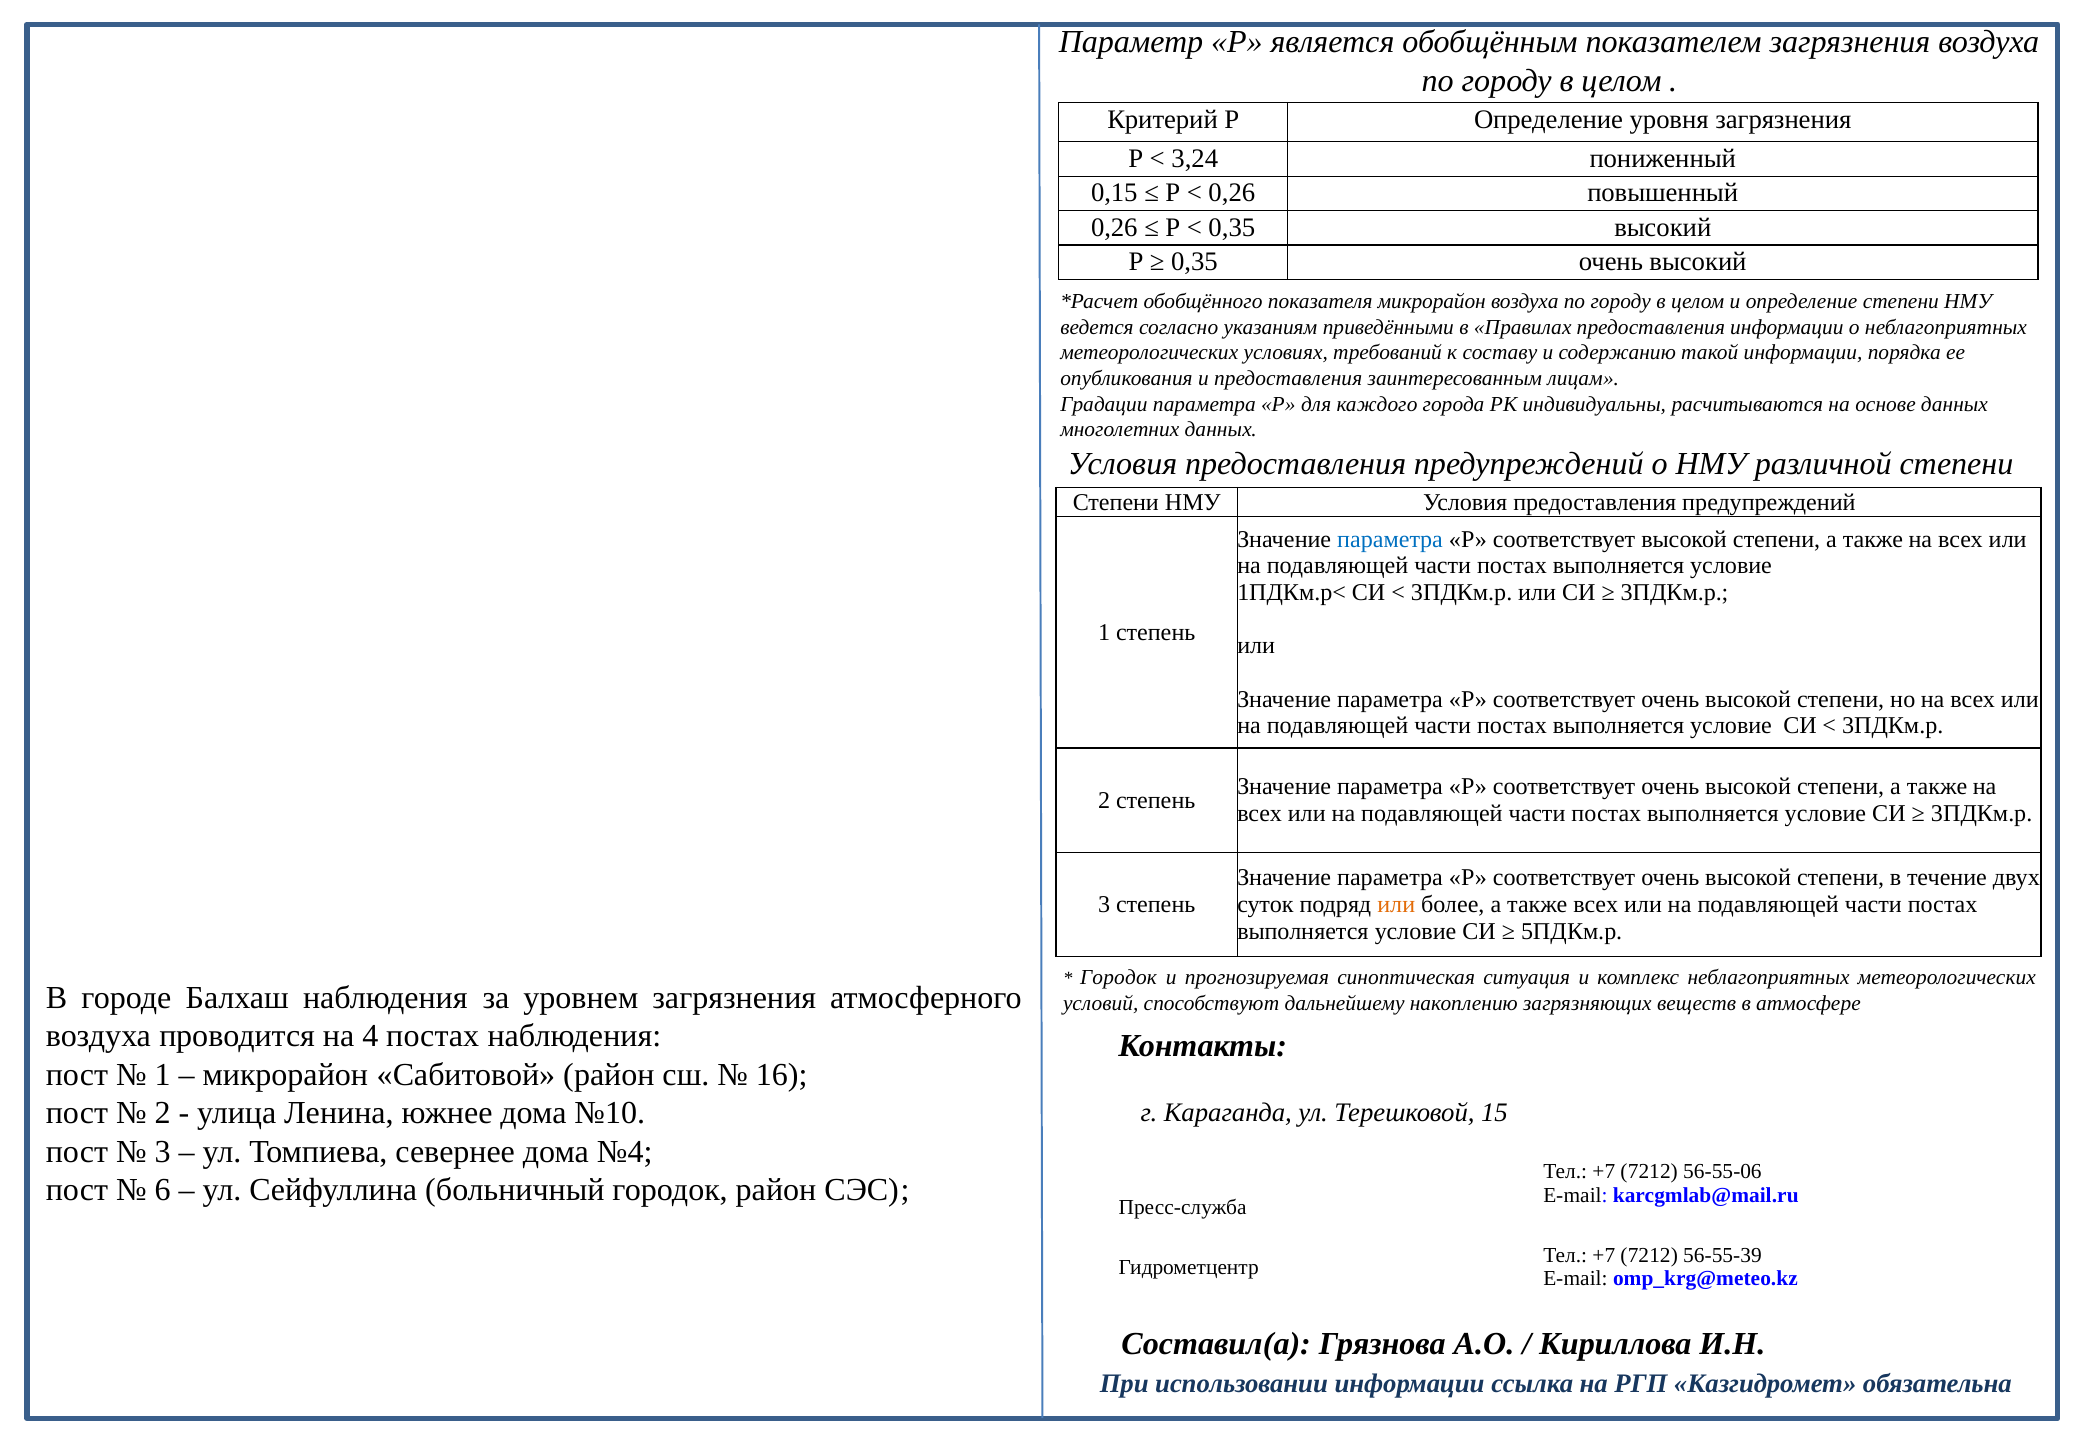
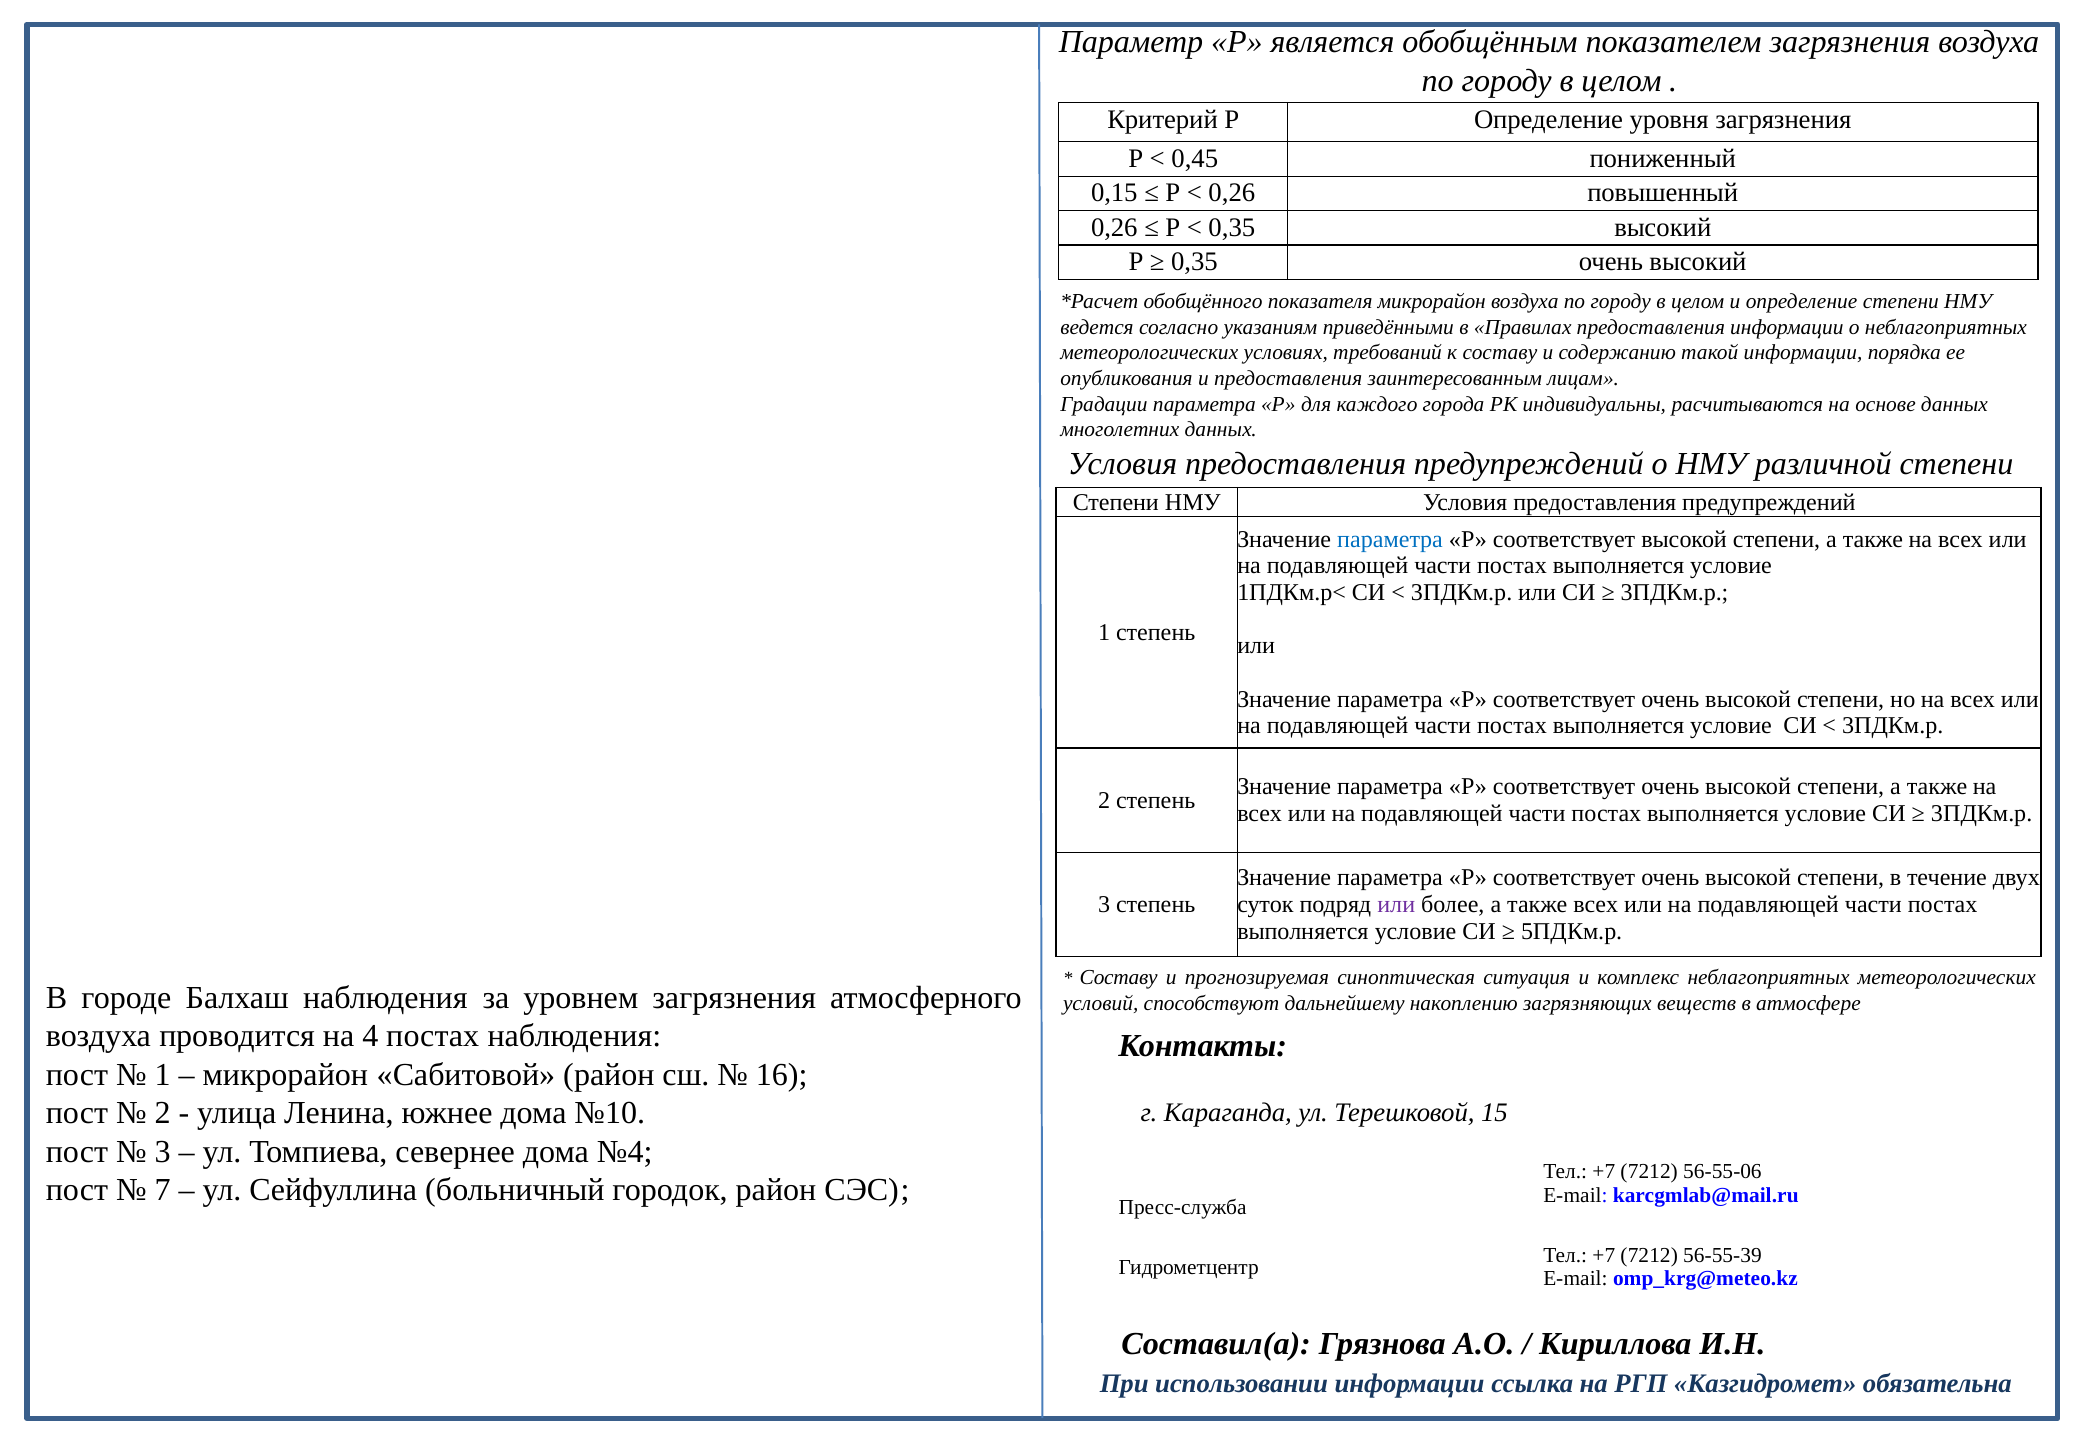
3,24: 3,24 -> 0,45 (1195, 159)
или colour: orange -> purple (1396, 905)
Городок: Городок -> Составу (1119, 978)
6: 6 -> 7 (163, 1191)
